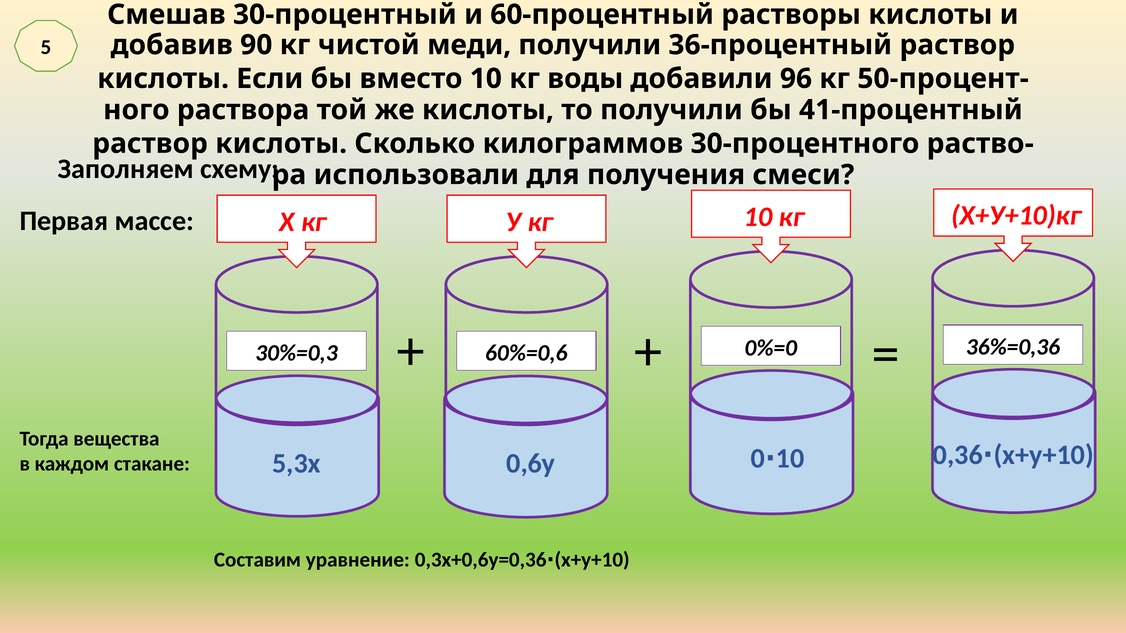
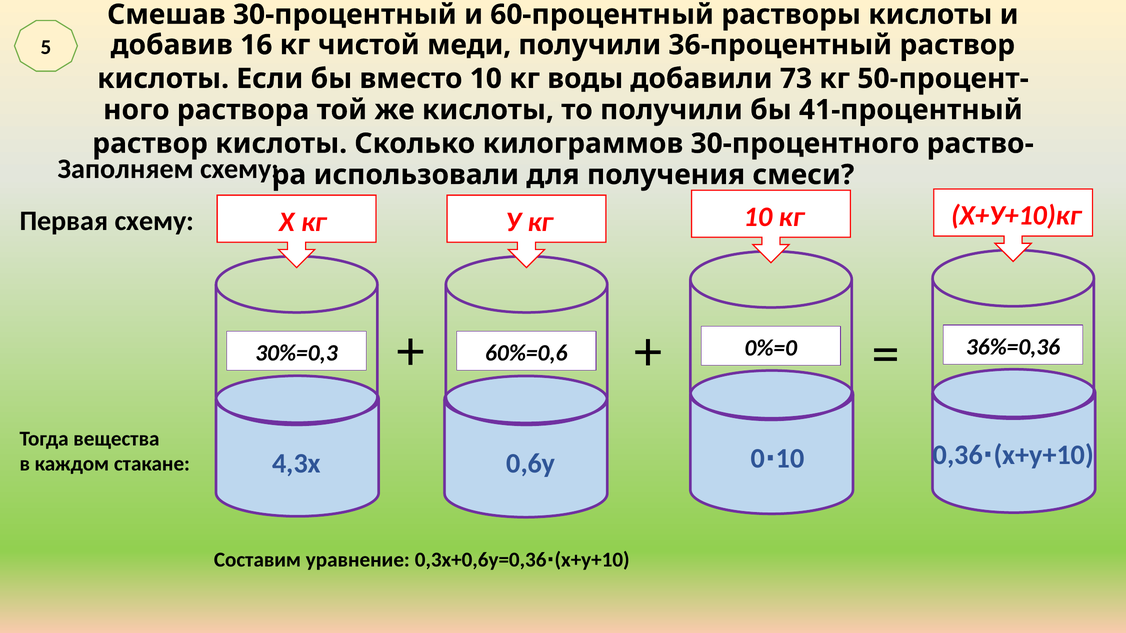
90: 90 -> 16 (256, 45)
96: 96 -> 73 (796, 79)
Первая массе: массе -> схему (154, 221)
5,3х: 5,3х -> 4,3х (296, 464)
